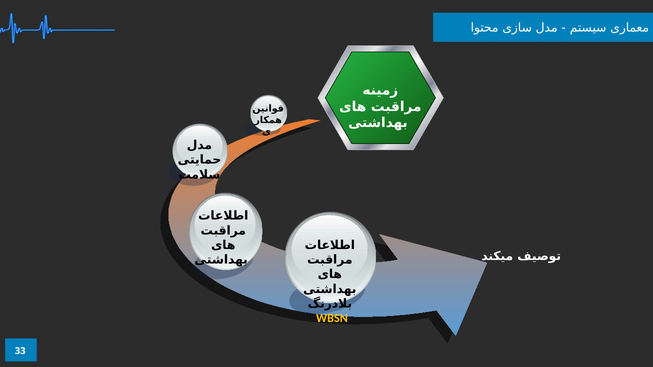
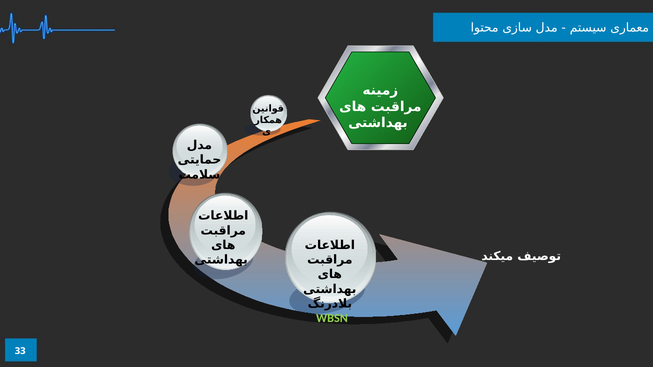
WBSN colour: yellow -> light green (332, 319)
